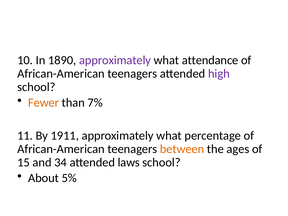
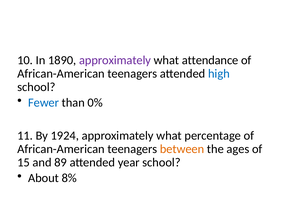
high colour: purple -> blue (219, 74)
Fewer colour: orange -> blue (44, 103)
7%: 7% -> 0% (95, 103)
1911: 1911 -> 1924 (65, 136)
34: 34 -> 89 (61, 162)
laws: laws -> year (129, 162)
5%: 5% -> 8% (69, 178)
